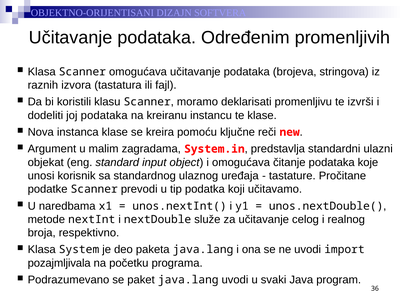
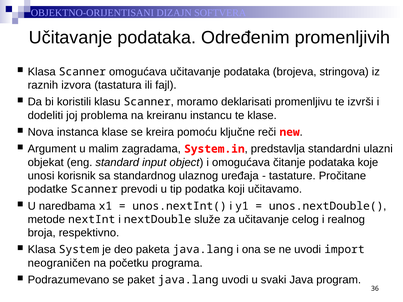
joj podataka: podataka -> problema (104, 115)
pozajmljivala: pozajmljivala -> neograničen (59, 263)
